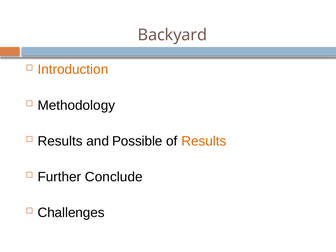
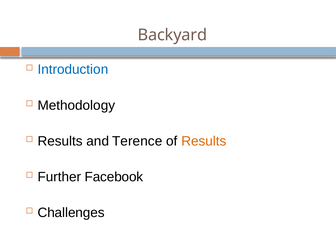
Introduction colour: orange -> blue (73, 70)
Possible: Possible -> Terence (137, 141)
Conclude: Conclude -> Facebook (114, 177)
